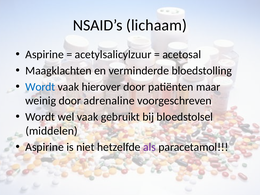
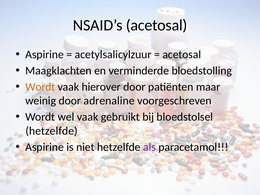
NSAID’s lichaam: lichaam -> acetosal (157, 25)
Wordt colour: blue -> orange (40, 87)
middelen: middelen -> hetzelfde (52, 131)
